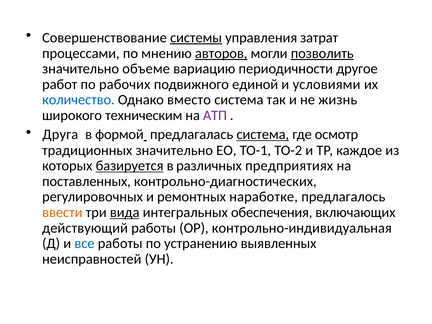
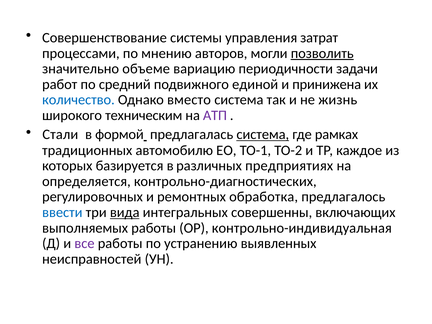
системы underline: present -> none (196, 38)
авторов underline: present -> none (221, 53)
другое: другое -> задачи (357, 69)
рабочих: рабочих -> средний (125, 84)
условиями: условиями -> принижена (327, 84)
Друга: Друга -> Стали (60, 134)
осмотр: осмотр -> рамках (336, 134)
традиционных значительно: значительно -> автомобилю (174, 150)
базируется underline: present -> none (130, 166)
поставленных: поставленных -> определяется (86, 181)
наработке: наработке -> обработка (264, 197)
ввести colour: orange -> blue (62, 212)
обеспечения: обеспечения -> совершенны (272, 212)
действующий: действующий -> выполняемых (85, 228)
все colour: blue -> purple (84, 244)
